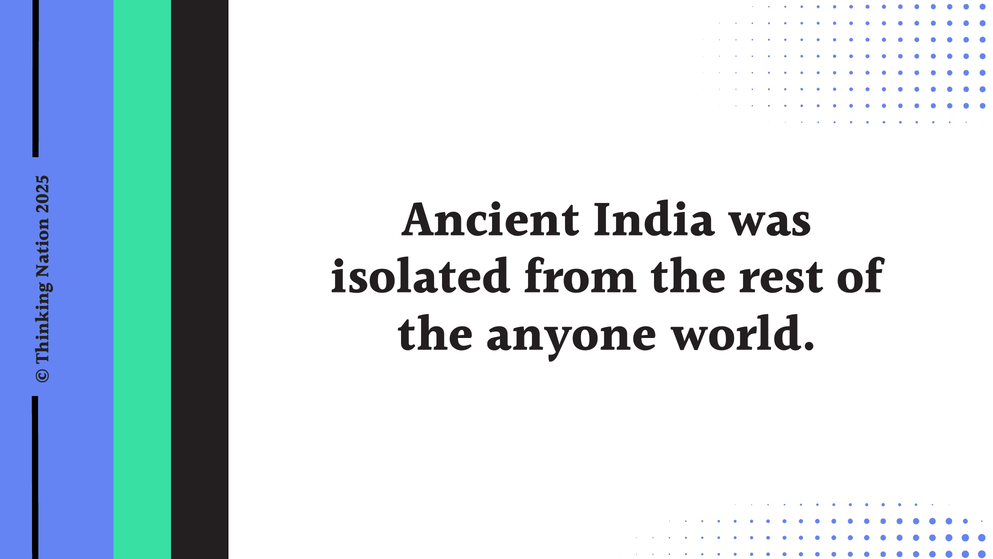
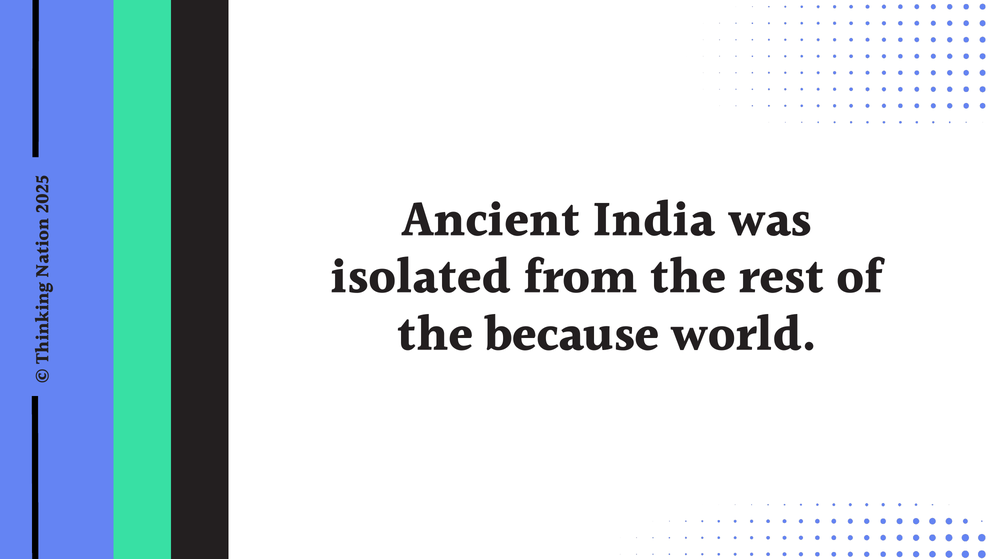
anyone: anyone -> because (572, 335)
